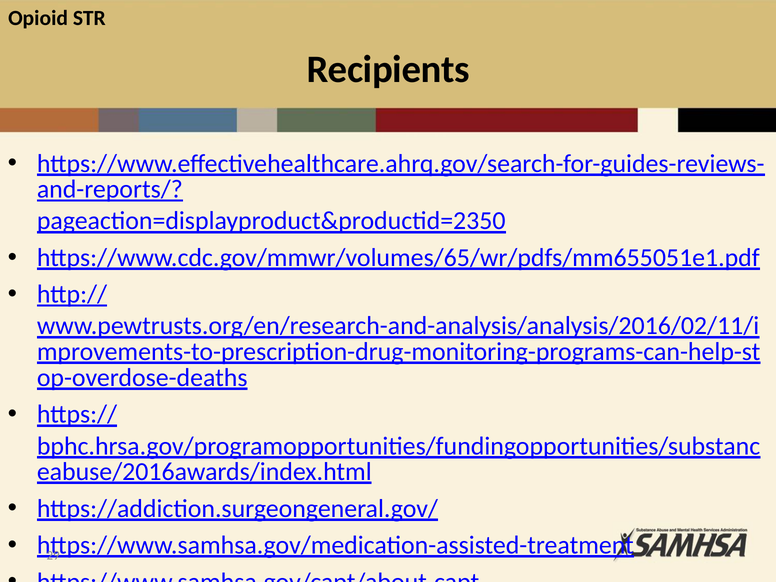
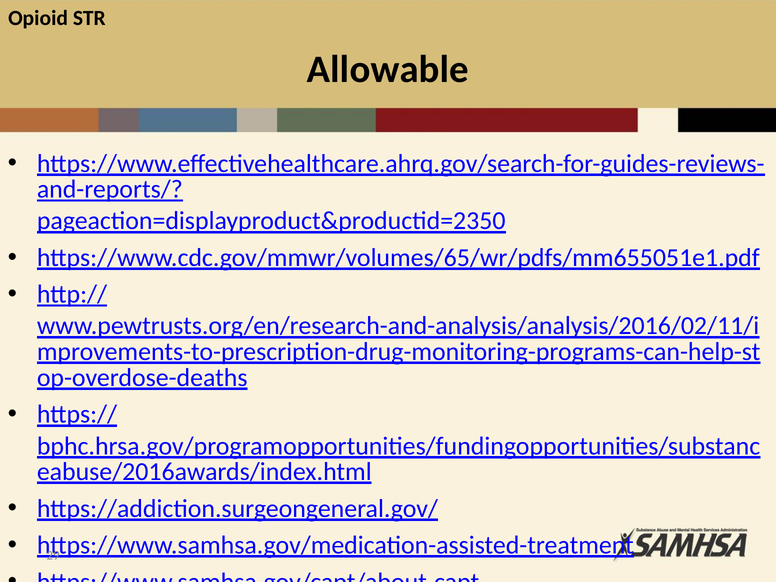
Recipients: Recipients -> Allowable (388, 69)
